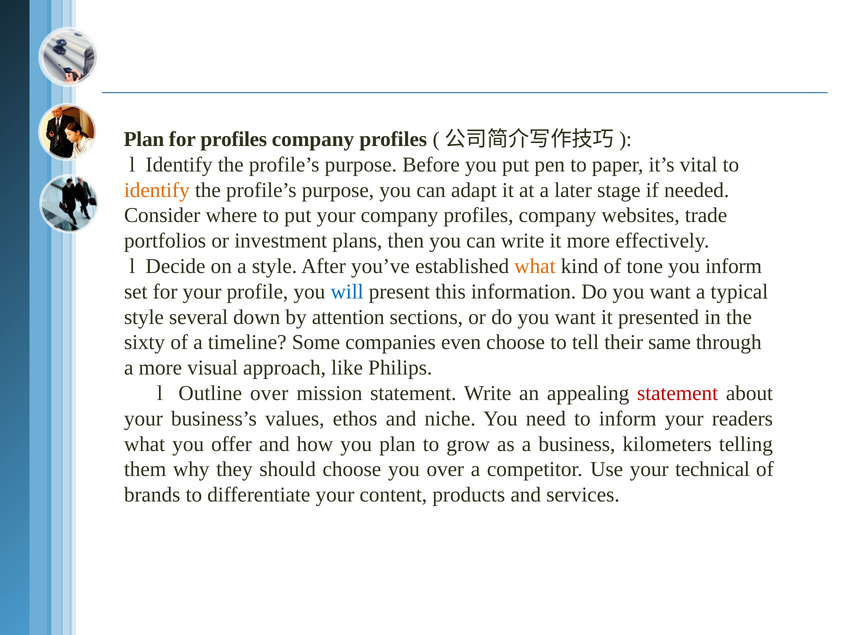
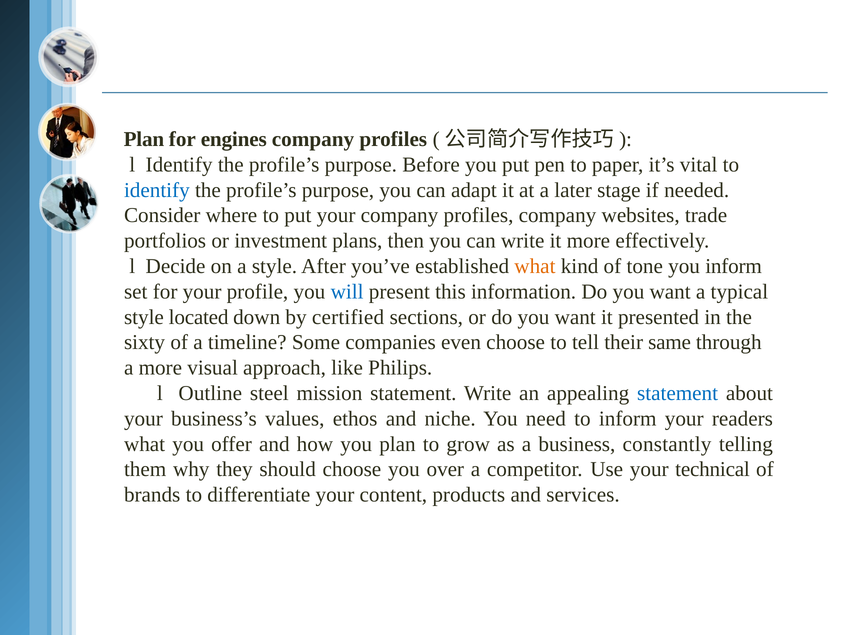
for profiles: profiles -> engines (234, 139)
identify colour: orange -> blue (157, 190)
several: several -> located (199, 317)
attention: attention -> certified (348, 317)
Outline over: over -> steel (269, 393)
statement colour: red -> blue (678, 393)
kilometers: kilometers -> constantly (667, 444)
